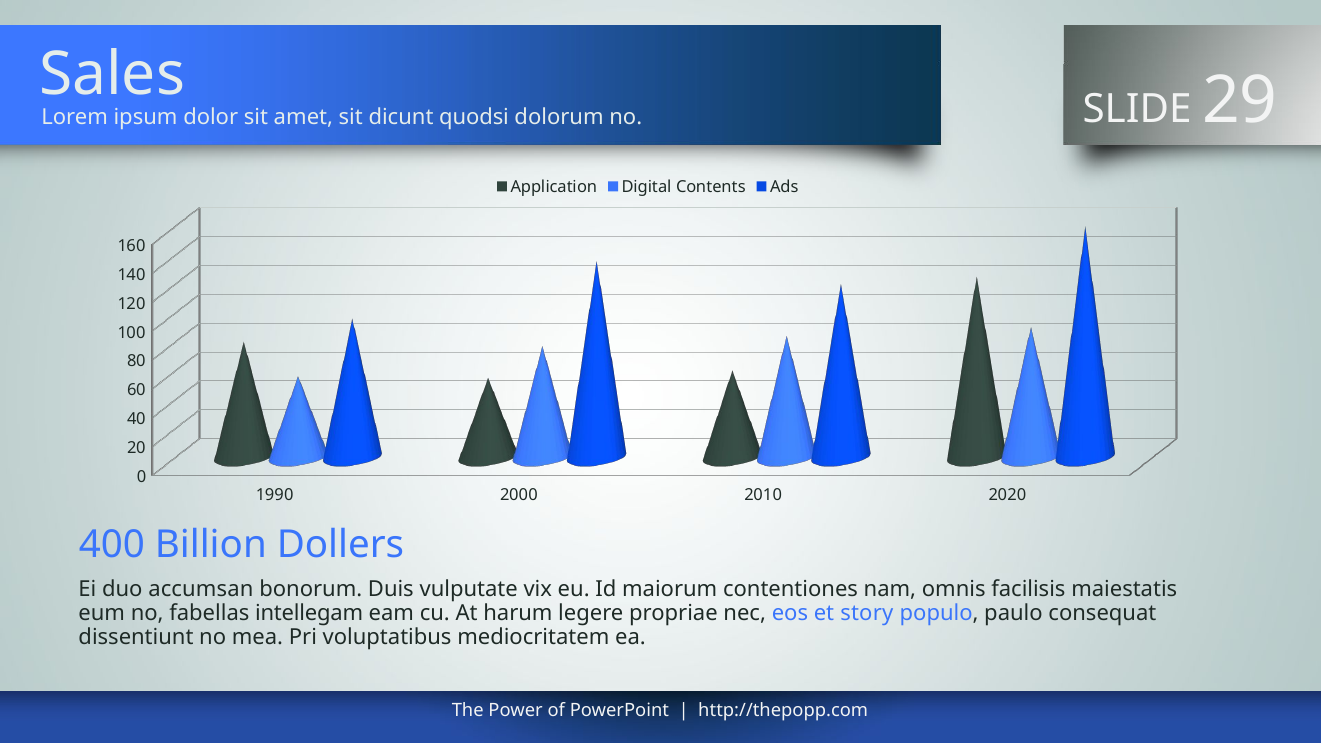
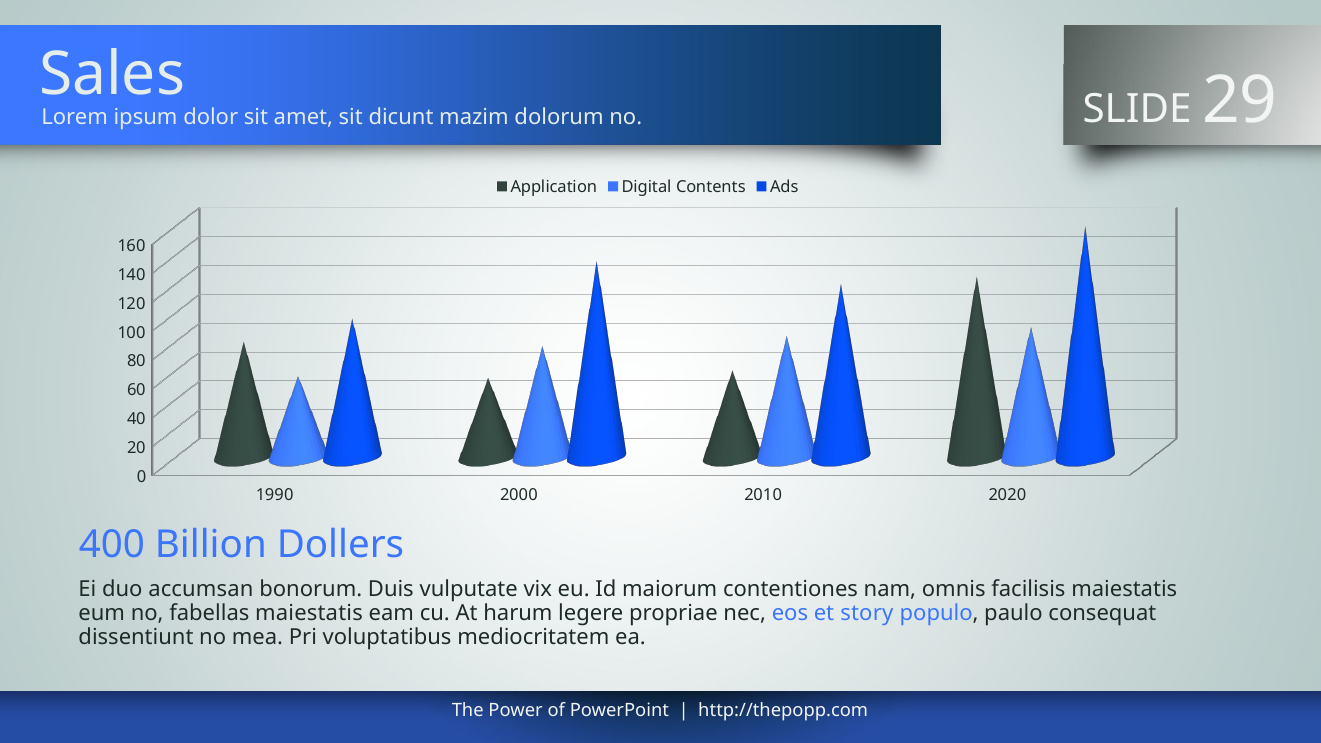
quodsi: quodsi -> mazim (474, 117)
fabellas intellegam: intellegam -> maiestatis (309, 613)
